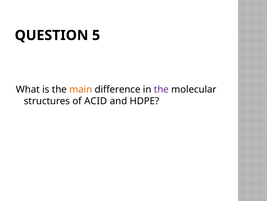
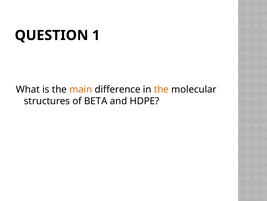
5: 5 -> 1 (96, 35)
the colour: purple -> orange (161, 89)
ACID: ACID -> BETA (96, 101)
